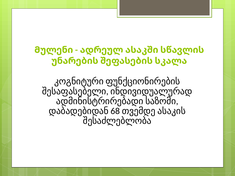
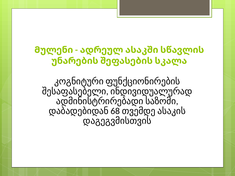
შესაძლებლობა: შესაძლებლობა -> დაგეგვმისთვის (117, 121)
